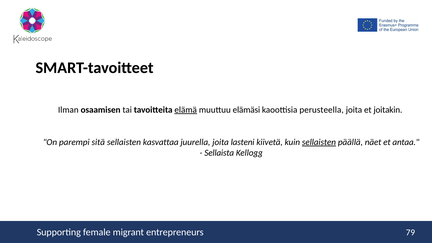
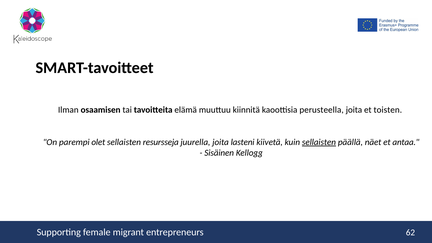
elämä underline: present -> none (186, 110)
elämäsi: elämäsi -> kiinnitä (246, 110)
joitakin: joitakin -> toisten (388, 110)
sitä: sitä -> olet (98, 142)
kasvattaa: kasvattaa -> resursseja (161, 142)
Sellaista: Sellaista -> Sisäinen (219, 153)
79: 79 -> 62 (410, 233)
